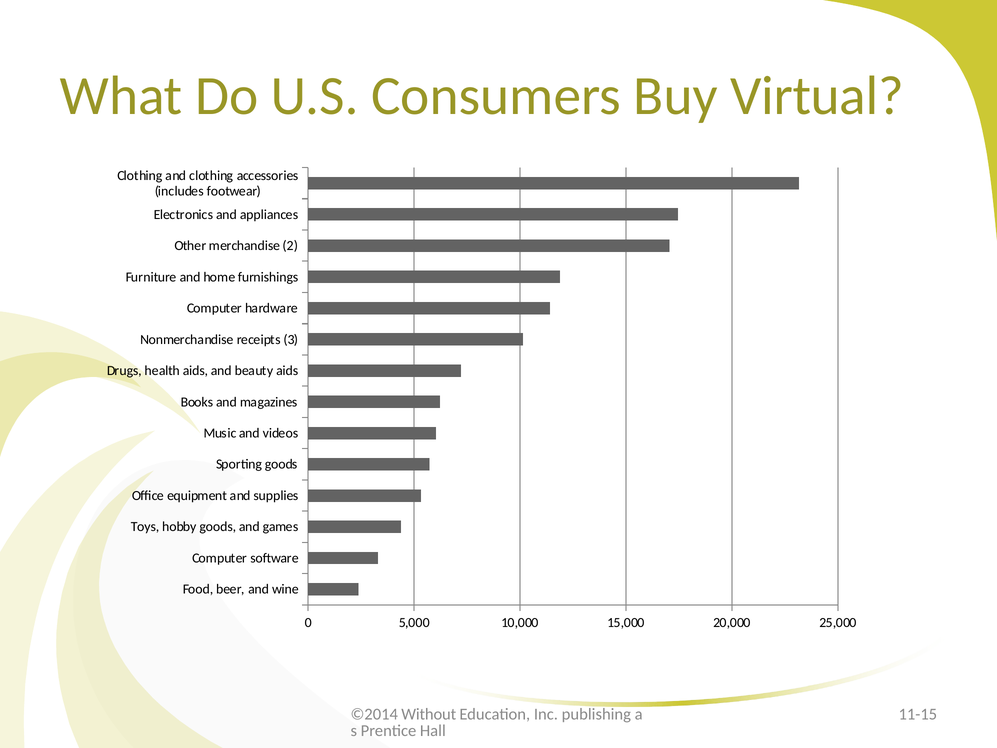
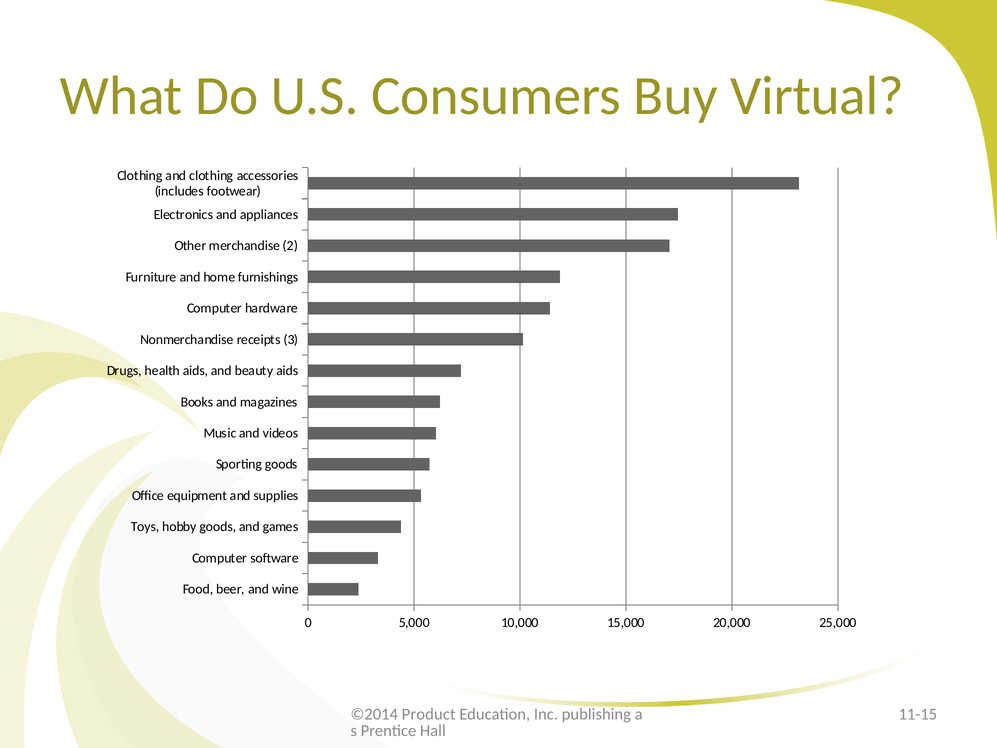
Without: Without -> Product (429, 714)
